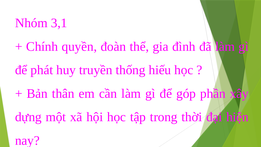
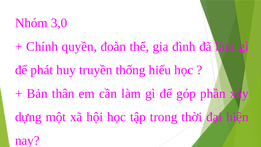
3,1: 3,1 -> 3,0 (59, 23)
